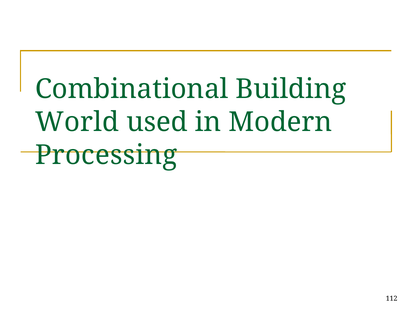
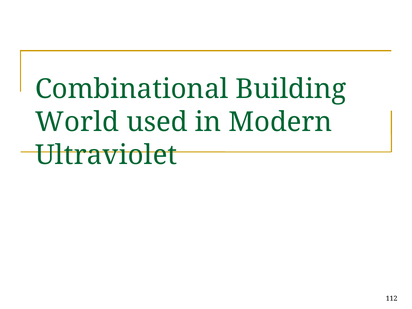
Processing: Processing -> Ultraviolet (106, 155)
